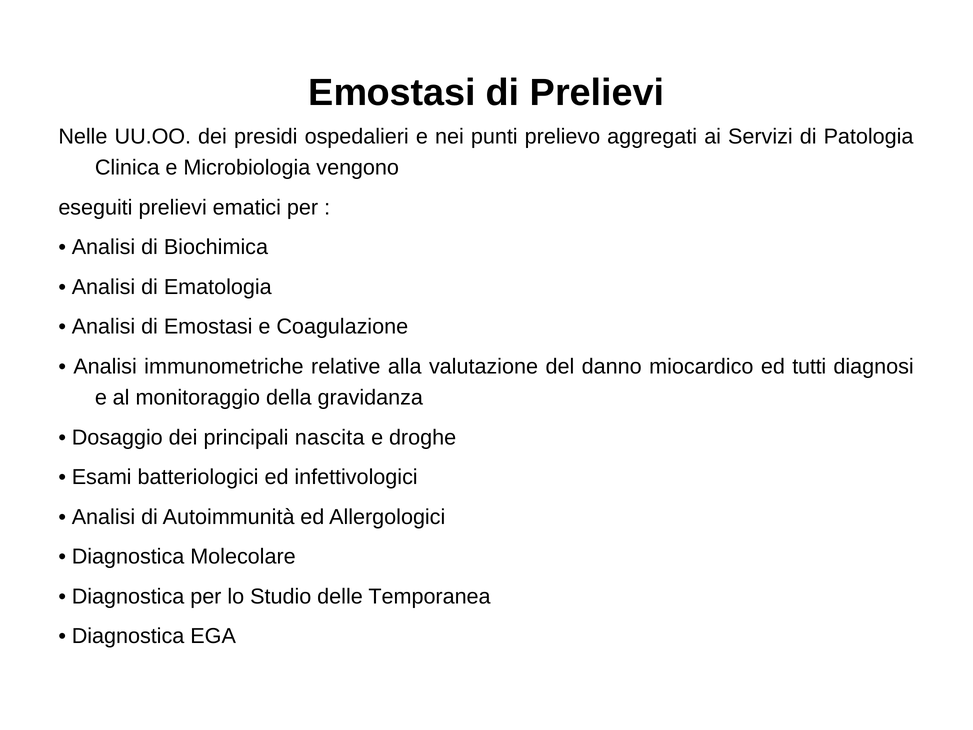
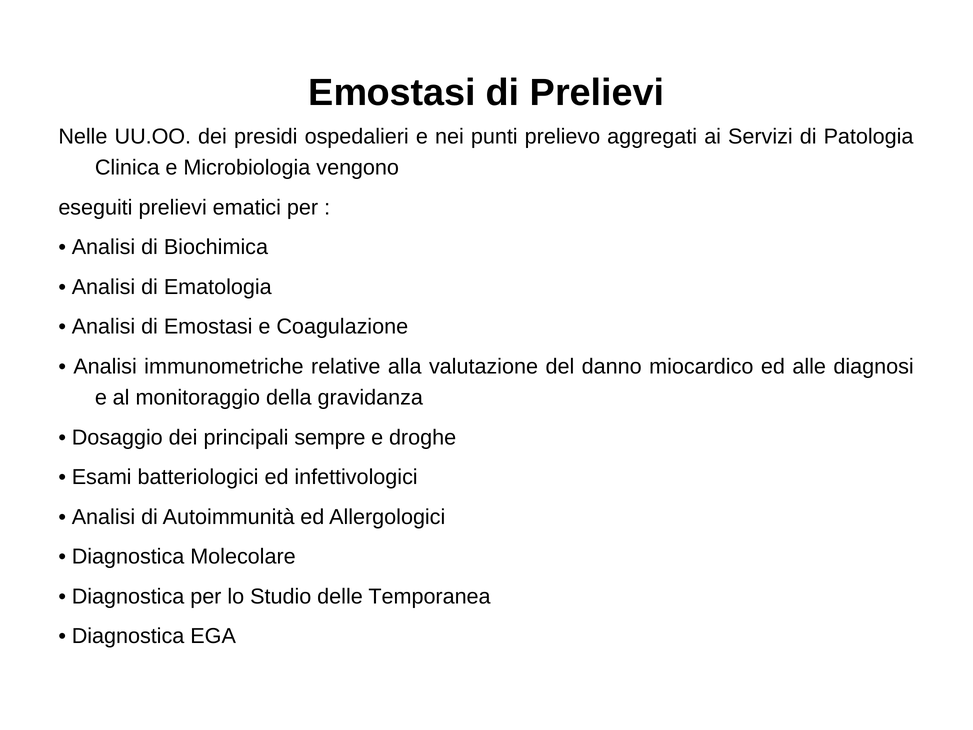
tutti: tutti -> alle (809, 366)
nascita: nascita -> sempre (330, 437)
